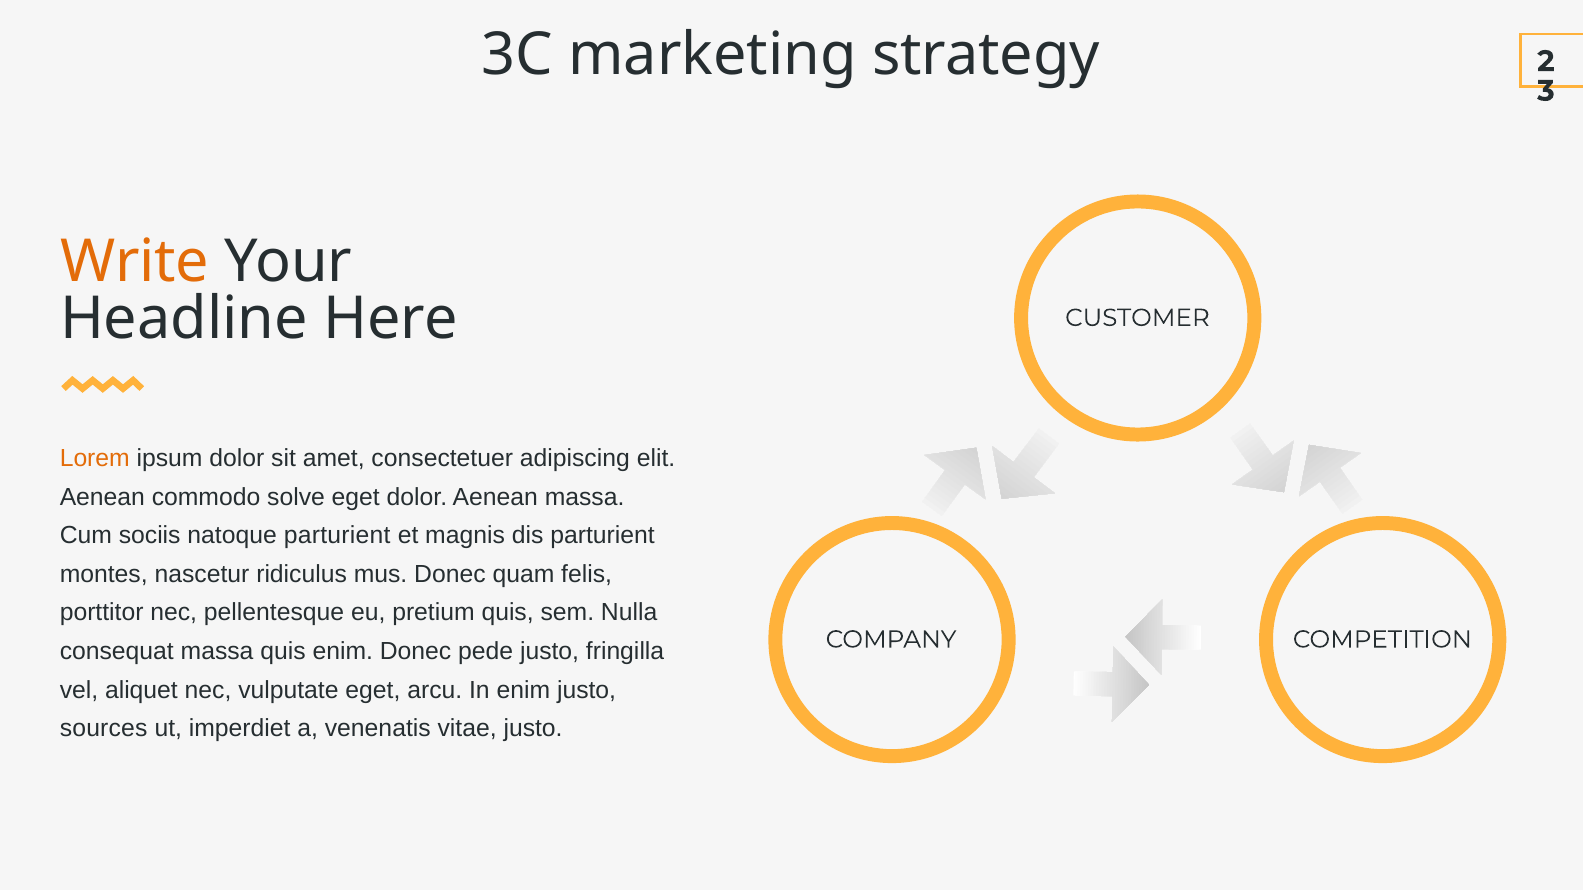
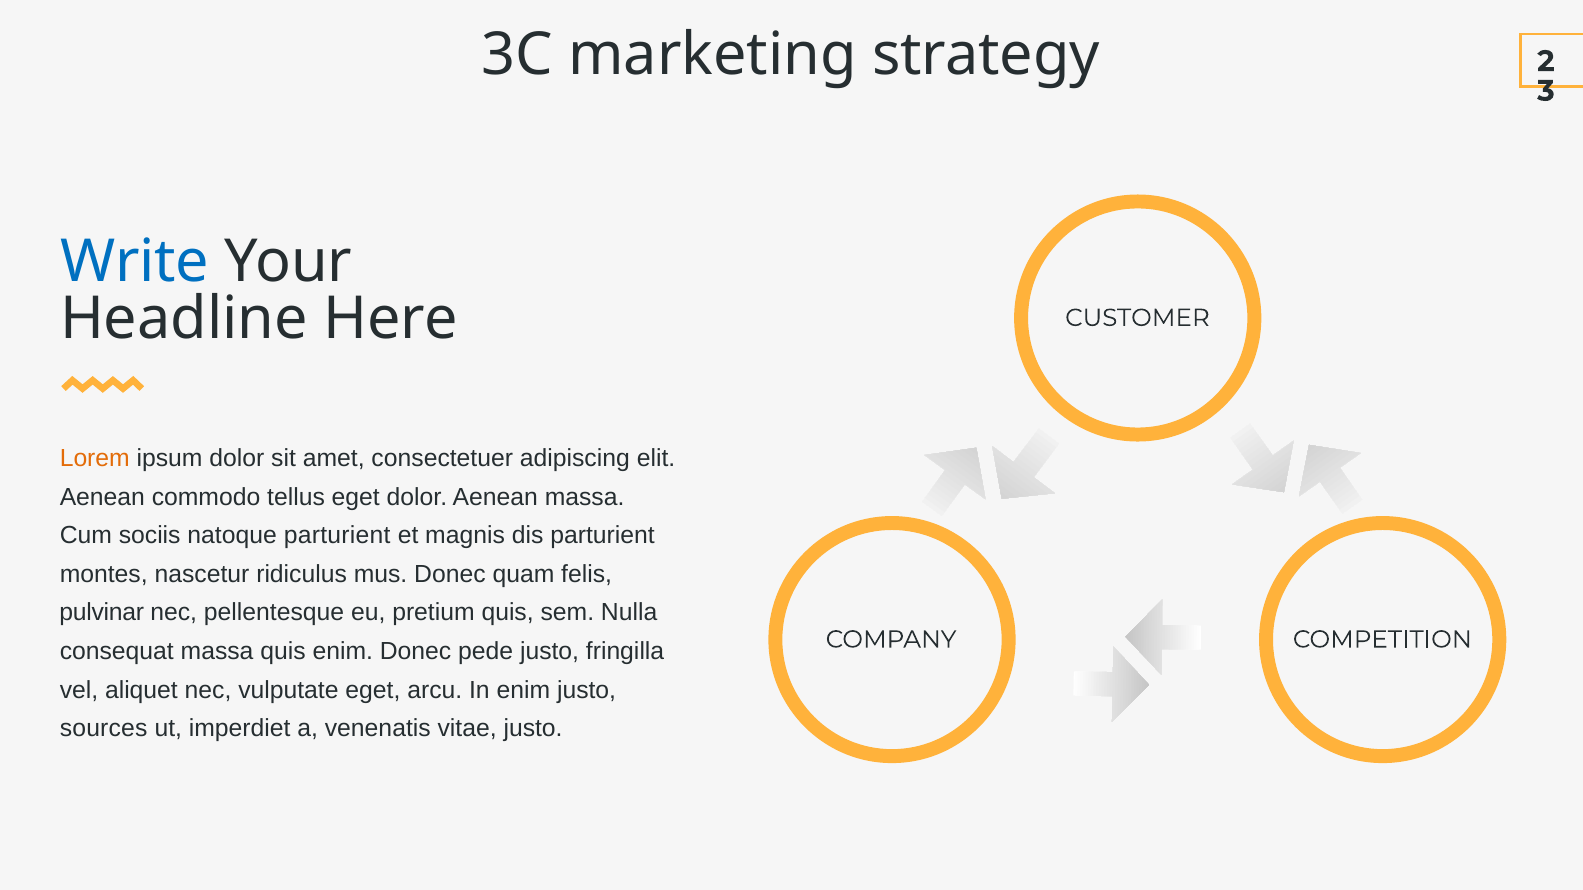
Write colour: orange -> blue (135, 262)
solve: solve -> tellus (296, 497)
porttitor: porttitor -> pulvinar (102, 613)
